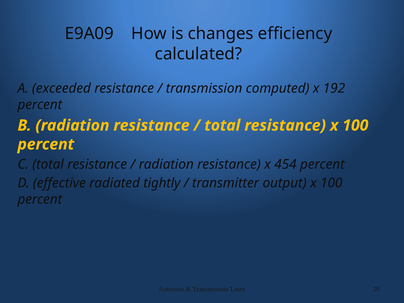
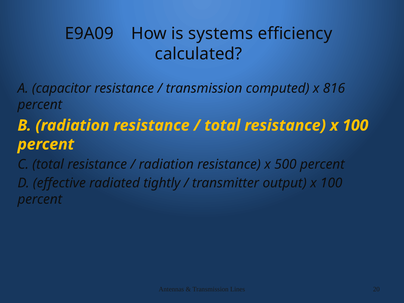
changes: changes -> systems (221, 34)
exceeded: exceeded -> capacitor (61, 88)
192: 192 -> 816 (334, 88)
454: 454 -> 500 (285, 164)
